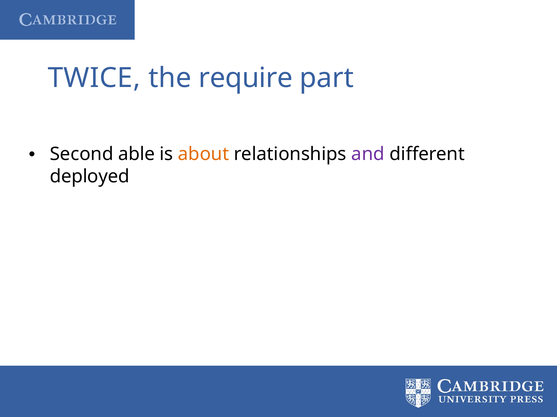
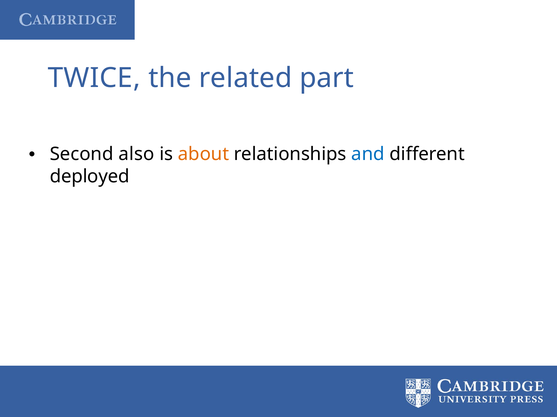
require: require -> related (245, 78)
able: able -> also (136, 154)
and colour: purple -> blue (368, 154)
